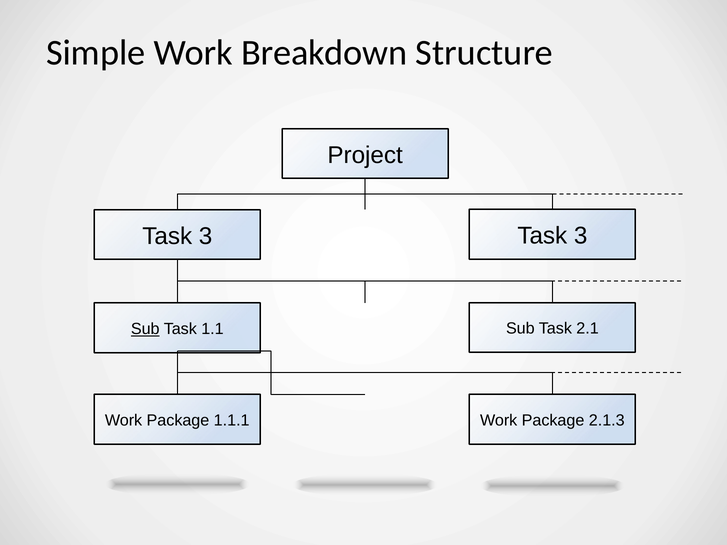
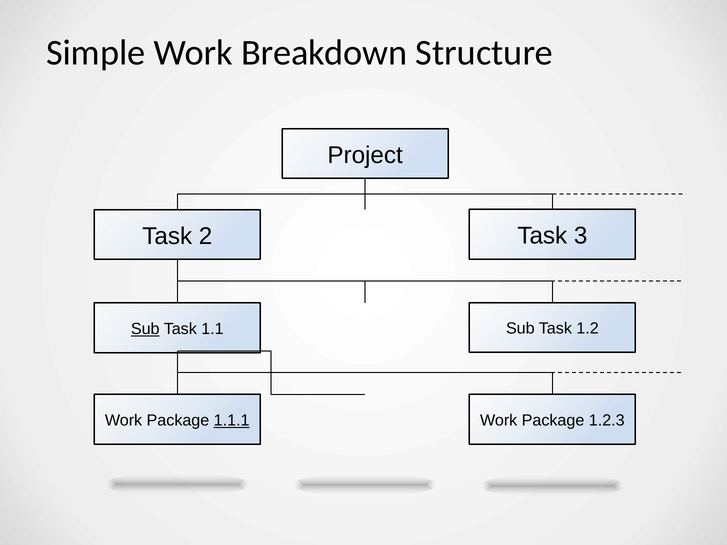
3: 3 -> 2 (206, 236)
2.1: 2.1 -> 1.2 (588, 329)
1.1.1 underline: none -> present (232, 421)
2.1.3: 2.1.3 -> 1.2.3 (607, 420)
